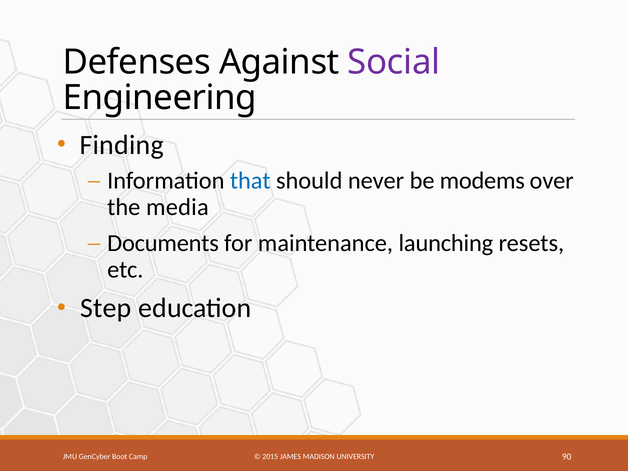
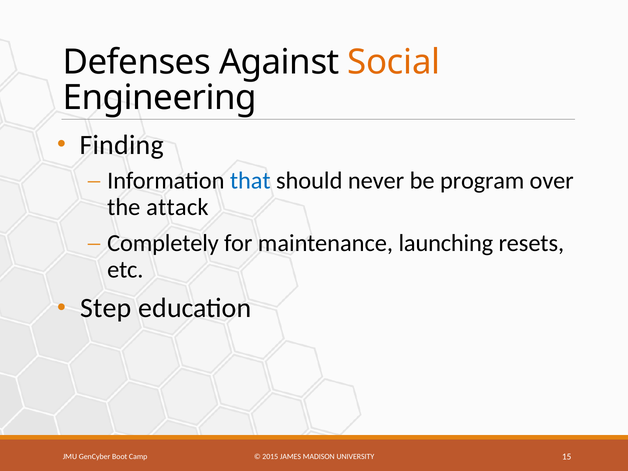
Social colour: purple -> orange (394, 62)
modems: modems -> program (482, 181)
media: media -> attack (177, 207)
Documents: Documents -> Completely (163, 243)
90: 90 -> 15 (567, 457)
